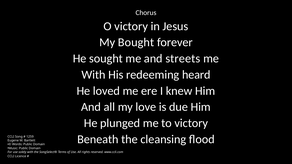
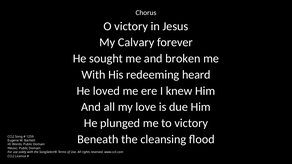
Bought: Bought -> Calvary (136, 42)
streets: streets -> broken (183, 59)
